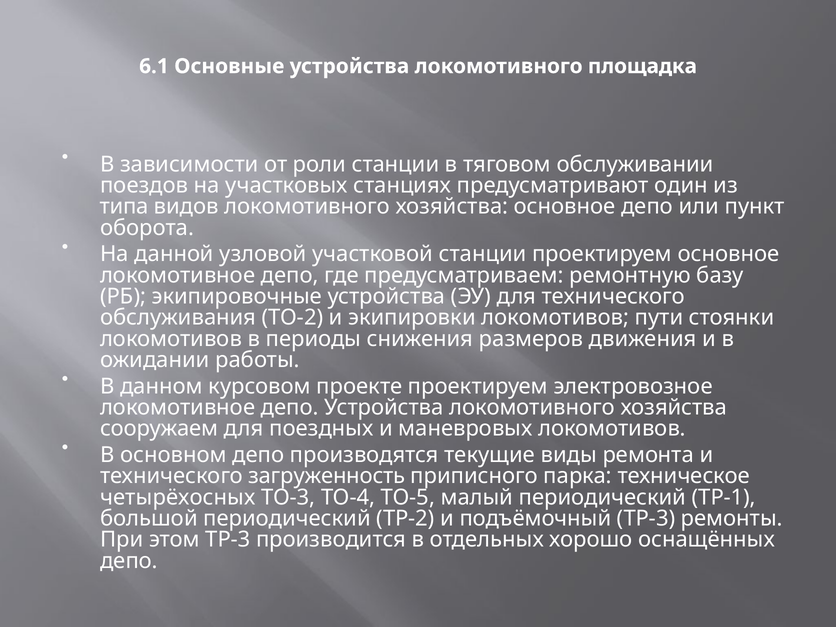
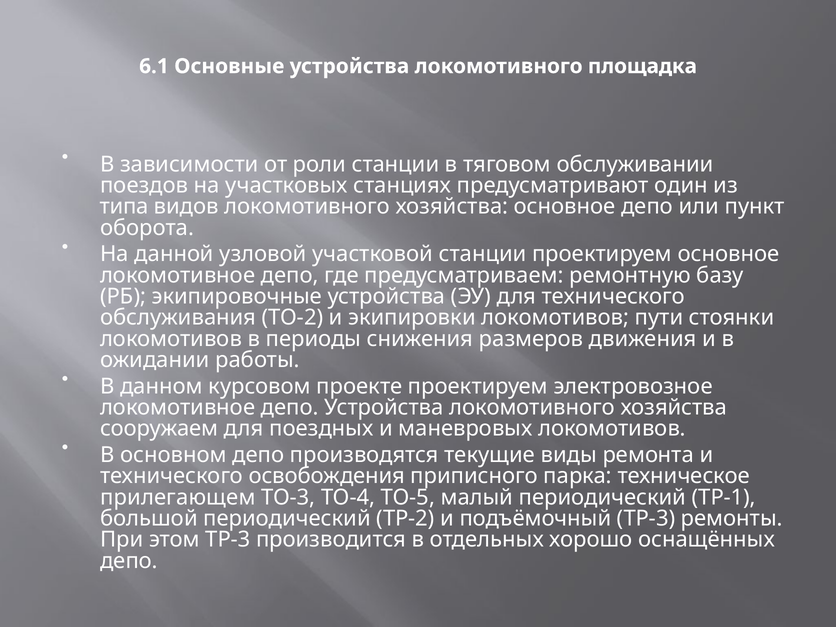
загруженность: загруженность -> освобождения (327, 476)
четырёхосных: четырёхосных -> прилегающем (178, 497)
